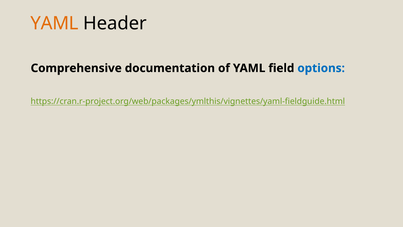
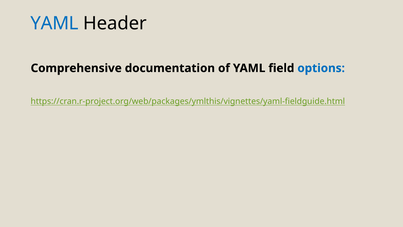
YAML colour: orange -> blue (55, 23)
